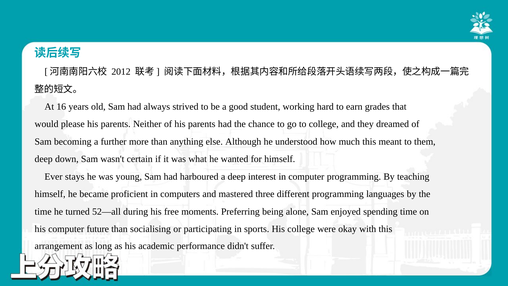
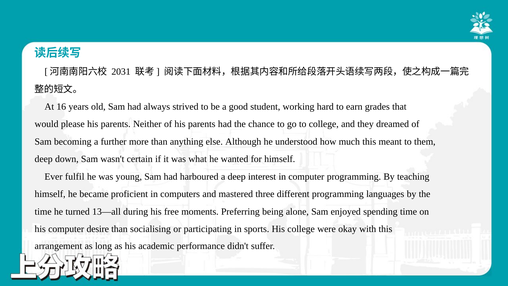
2012: 2012 -> 2031 (121, 72)
stays: stays -> fulfil (75, 176)
52—all: 52—all -> 13—all (107, 211)
future: future -> desire (98, 229)
